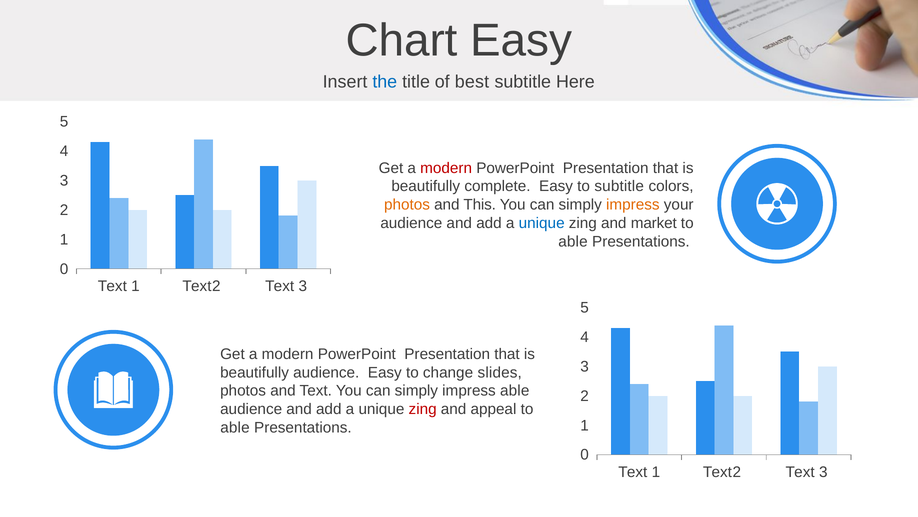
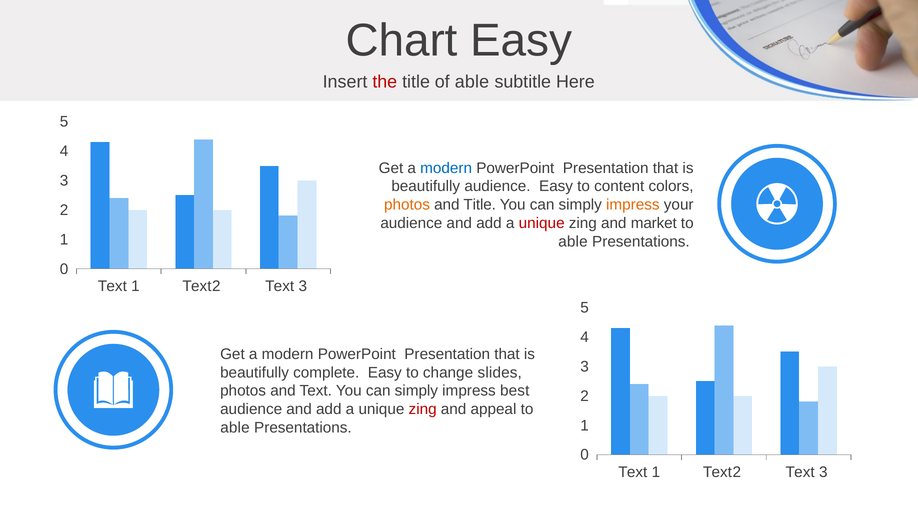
the colour: blue -> red (385, 82)
of best: best -> able (472, 82)
modern colour: red -> blue (446, 168)
beautifully complete: complete -> audience (497, 186)
to subtitle: subtitle -> content (619, 186)
and This: This -> Title (480, 205)
unique colour: blue -> red (542, 223)
beautifully audience: audience -> complete (326, 372)
impress able: able -> best (515, 390)
